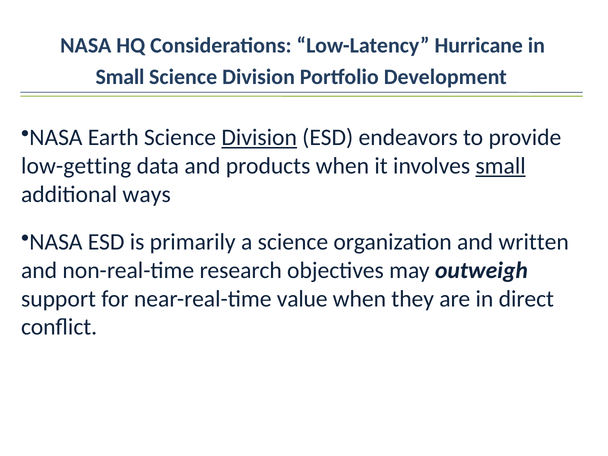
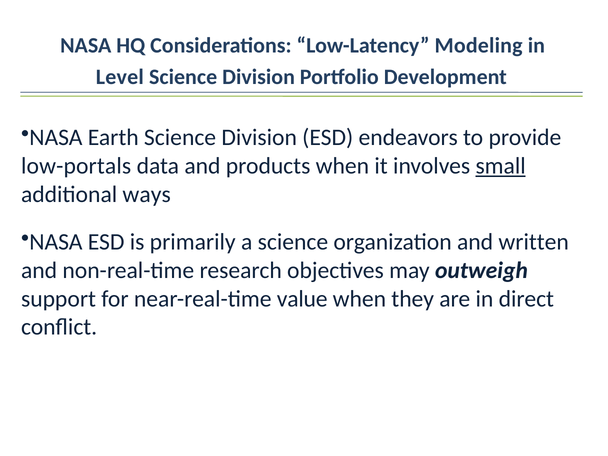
Hurricane: Hurricane -> Modeling (479, 45)
Small: Small -> Level (120, 77)
Division underline: present -> none (259, 138)
low-getting: low-getting -> low-portals (76, 166)
